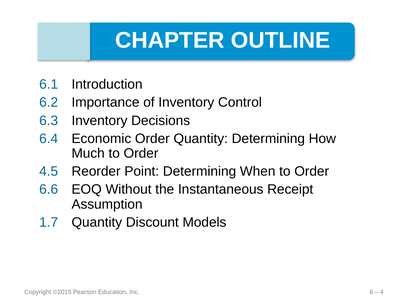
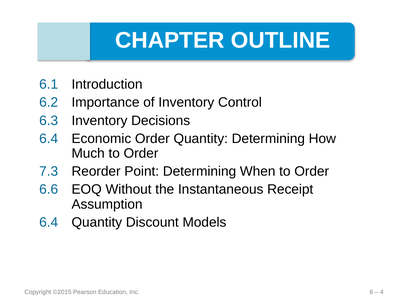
4.5: 4.5 -> 7.3 (49, 171)
1.7: 1.7 -> 6.4 (49, 222)
